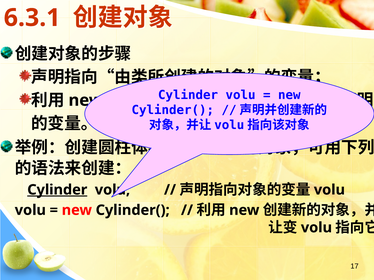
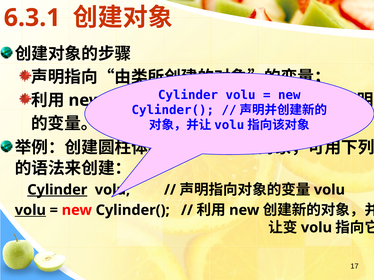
volu underline: none -> present (30, 210)
